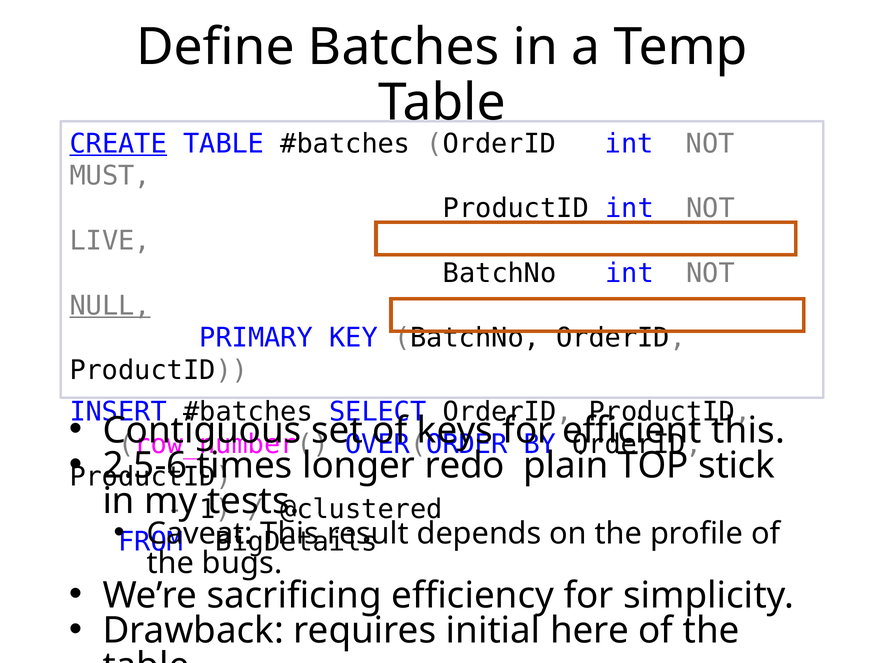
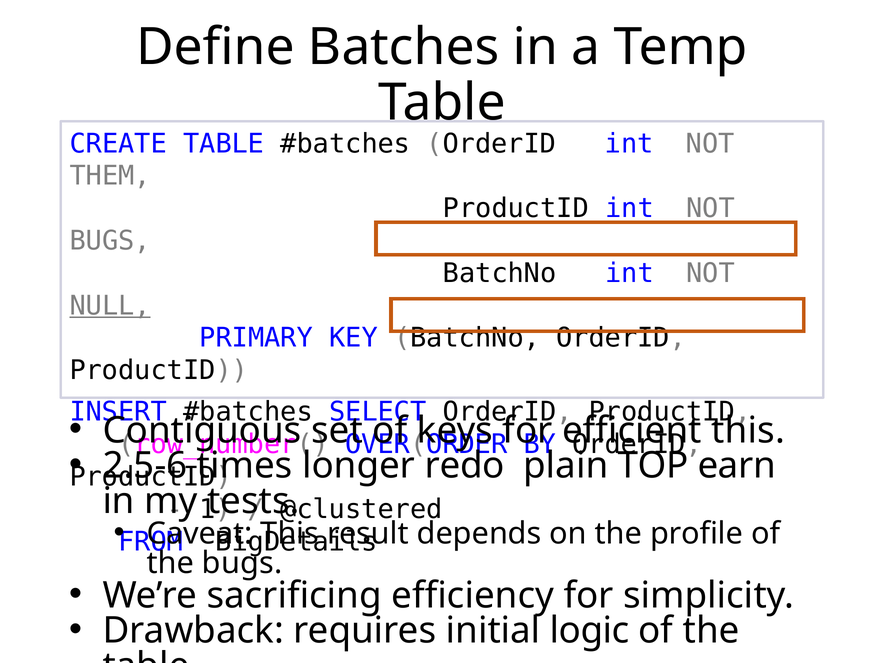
CREATE underline: present -> none (118, 144)
MUST: MUST -> THEM (110, 176)
LIVE: LIVE -> BUGS (110, 241)
stick: stick -> earn (737, 466)
here: here -> logic (590, 631)
